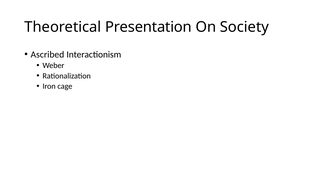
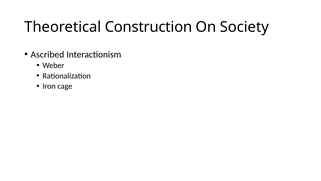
Presentation: Presentation -> Construction (148, 27)
